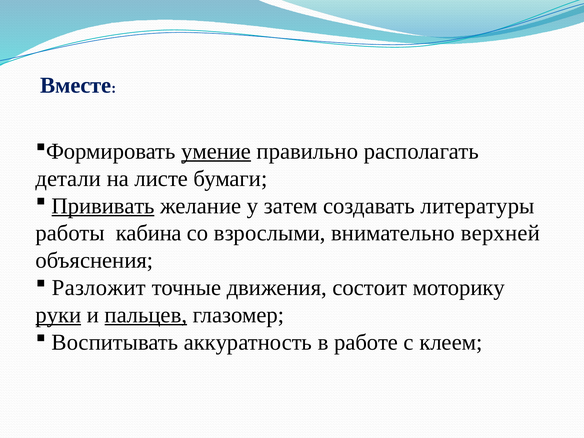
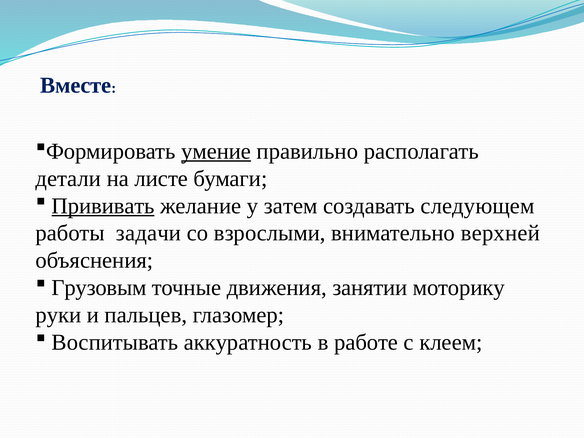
литературы: литературы -> следующем (478, 206)
кабина: кабина -> задачи (149, 233)
Разложит: Разложит -> Грузовым (99, 288)
состоит: состоит -> занятии (370, 288)
руки underline: present -> none (58, 315)
пальцев underline: present -> none (146, 315)
